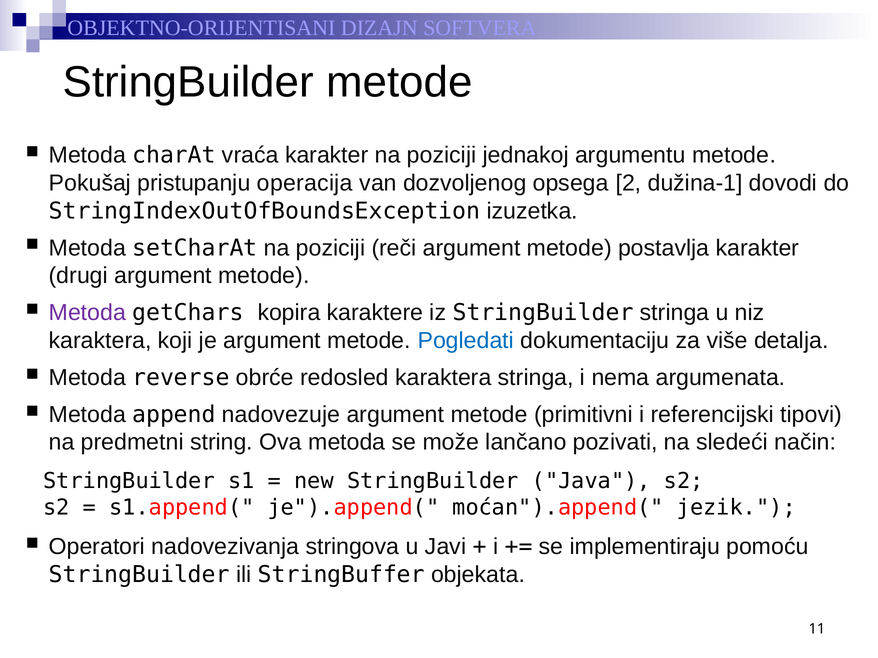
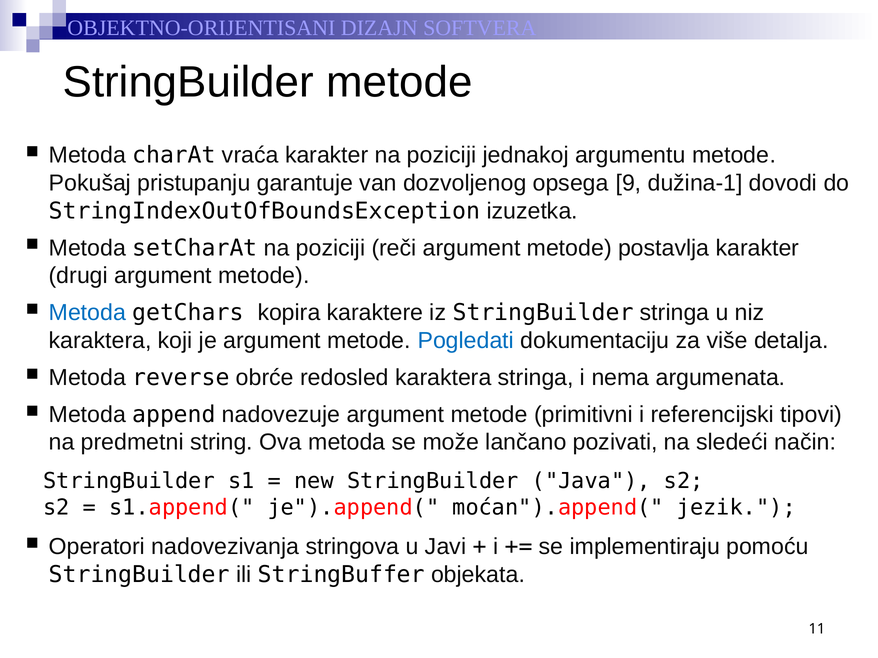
operacija: operacija -> garantuje (305, 183)
2: 2 -> 9 (628, 183)
Metoda colour: purple -> blue (87, 313)
